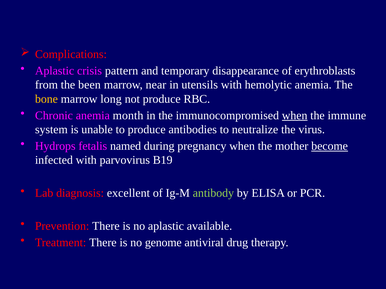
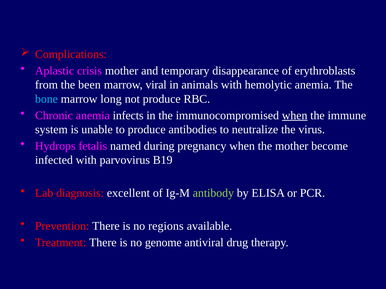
crisis pattern: pattern -> mother (122, 71)
near: near -> viral (156, 85)
utensils: utensils -> animals (200, 85)
bone colour: yellow -> light blue (46, 99)
month: month -> infects (128, 116)
become underline: present -> none (330, 146)
no aplastic: aplastic -> regions (166, 226)
